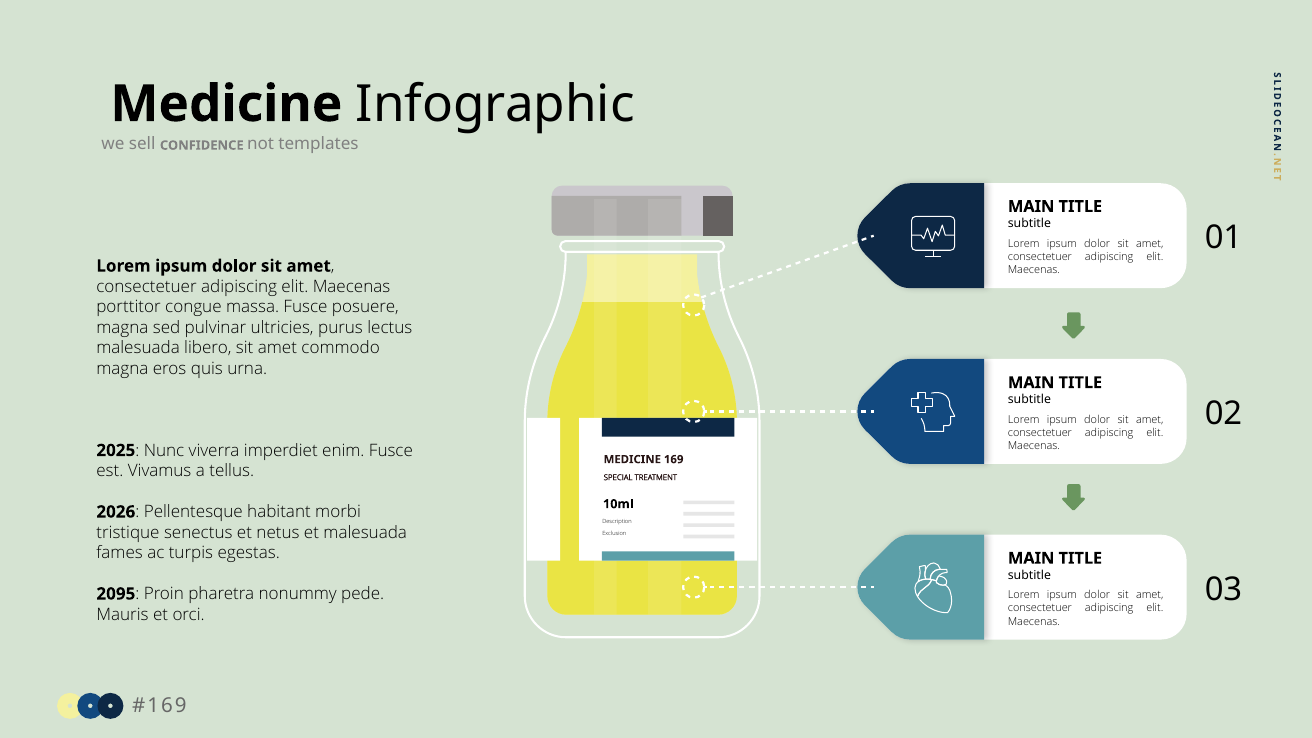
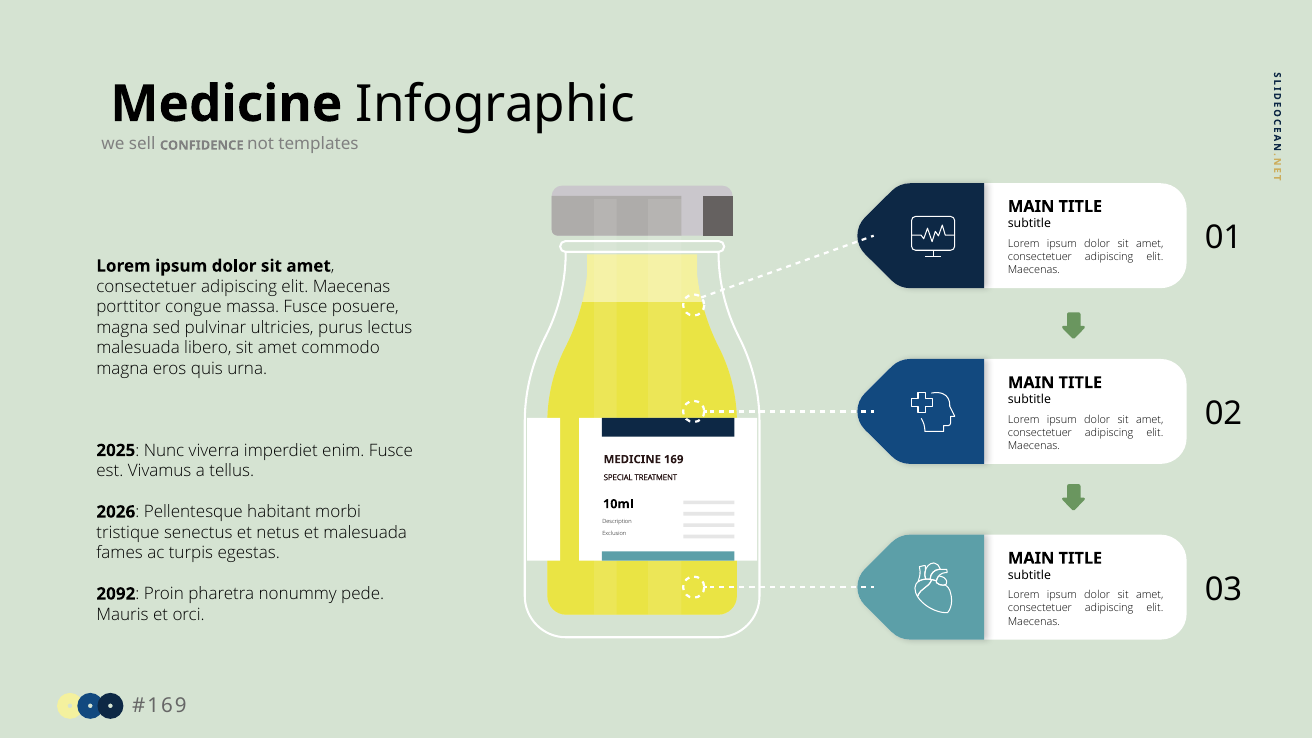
2095: 2095 -> 2092 (116, 594)
